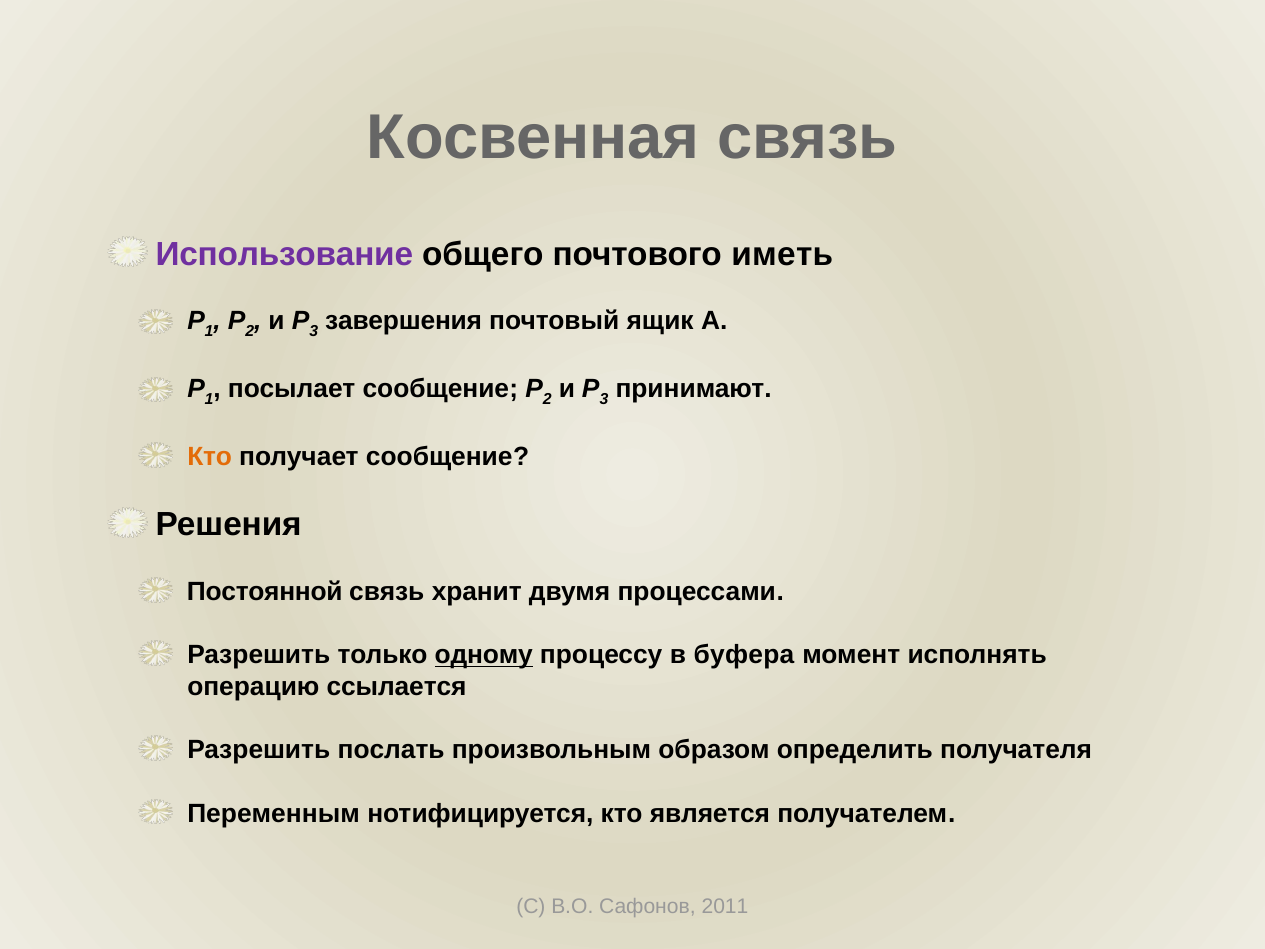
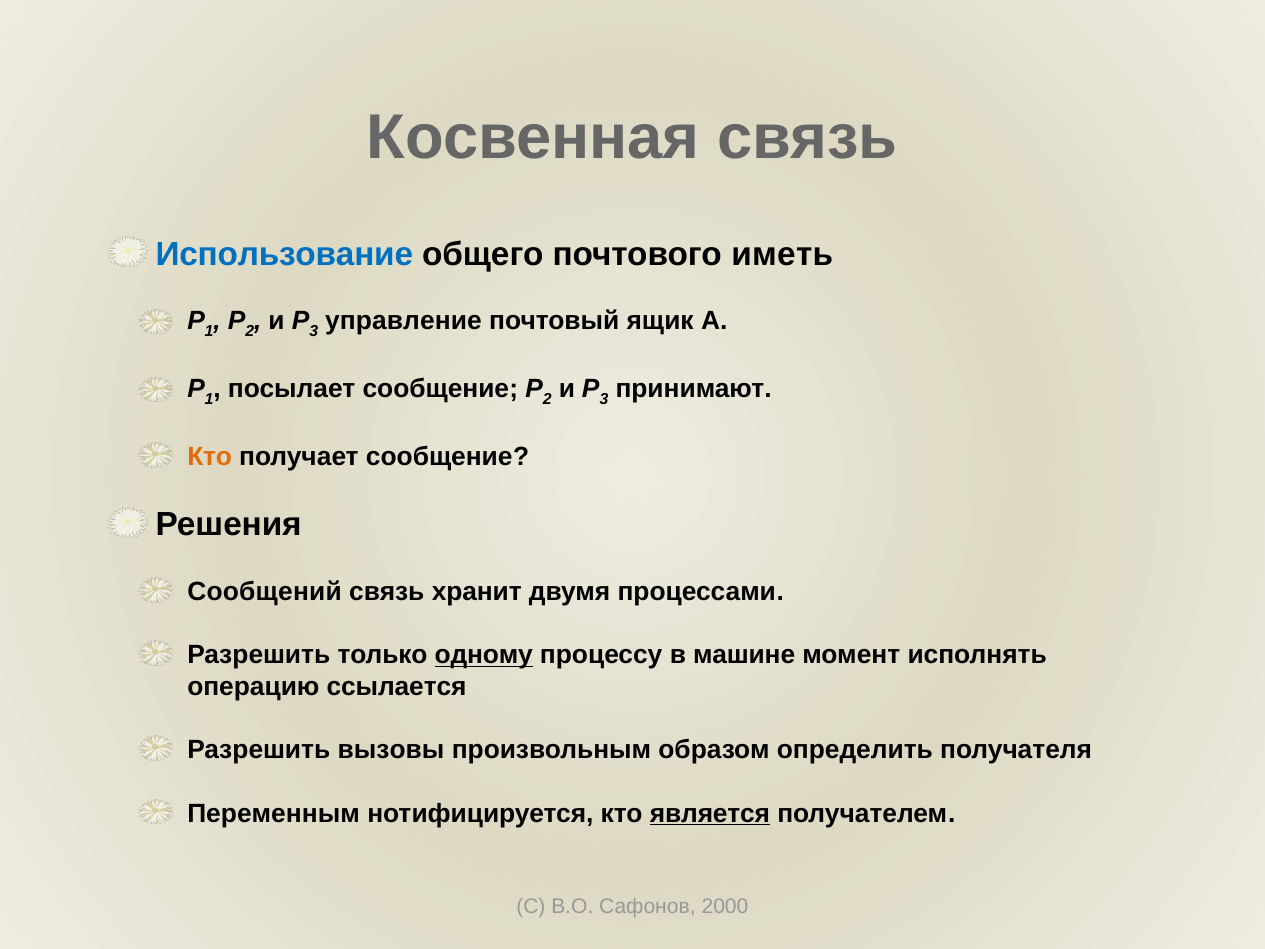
Использование colour: purple -> blue (284, 254)
завершения: завершения -> управление (403, 321)
Постоянной: Постоянной -> Сообщений (265, 592)
буфера: буфера -> машине (744, 655)
послать: послать -> вызовы (391, 750)
является underline: none -> present (710, 813)
2011: 2011 -> 2000 (725, 906)
